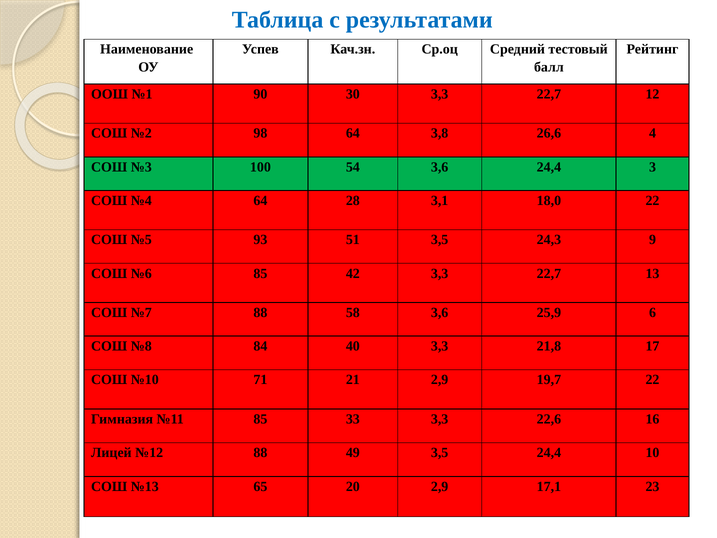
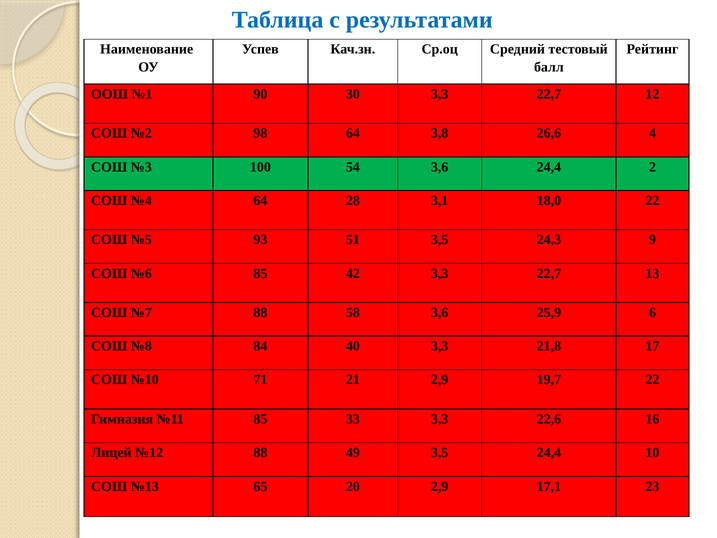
3: 3 -> 2 (653, 167)
